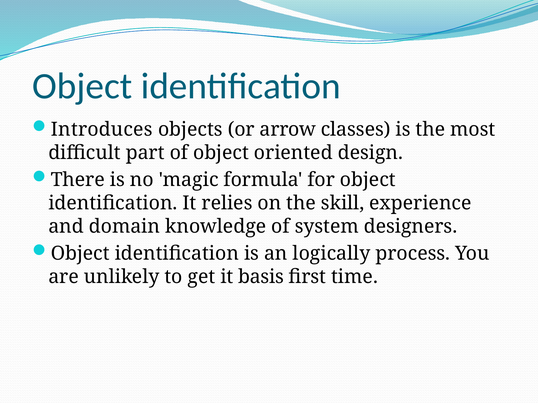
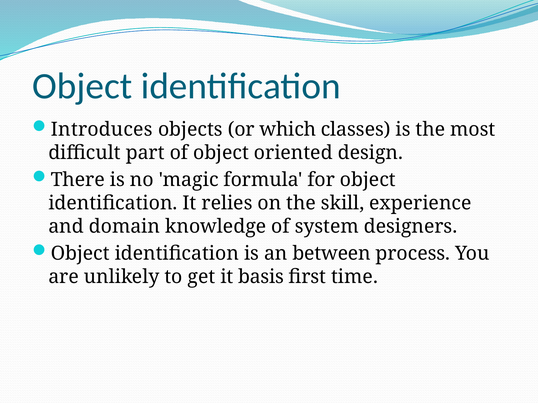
arrow: arrow -> which (288, 130)
logically: logically -> between (332, 254)
